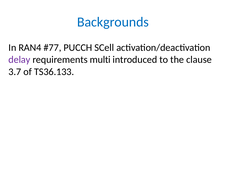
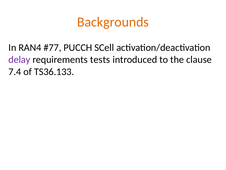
Backgrounds colour: blue -> orange (113, 22)
multi: multi -> tests (100, 59)
3.7: 3.7 -> 7.4 (15, 72)
